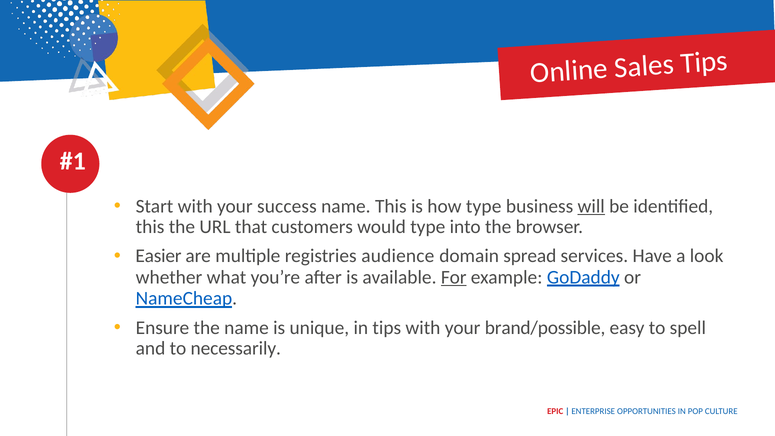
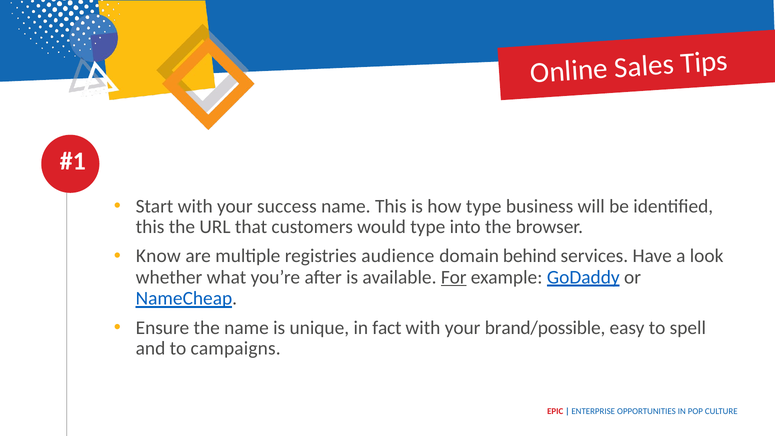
will underline: present -> none (591, 206)
Easier: Easier -> Know (158, 256)
spread: spread -> behind (530, 256)
in tips: tips -> fact (387, 328)
necessarily: necessarily -> campaigns (236, 349)
